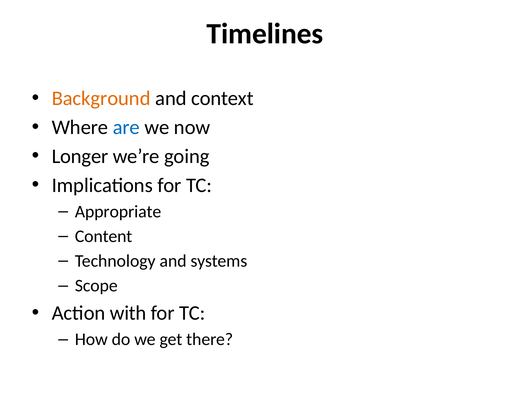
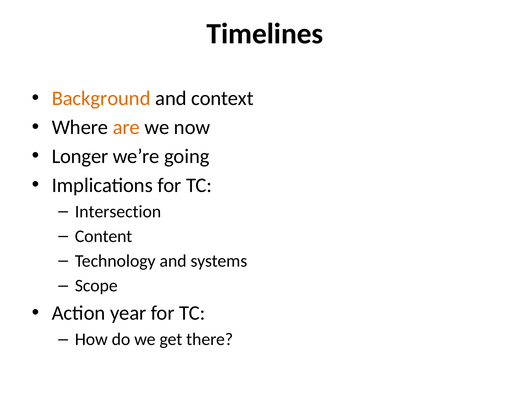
are colour: blue -> orange (126, 127)
Appropriate: Appropriate -> Intersection (118, 211)
with: with -> year (128, 313)
